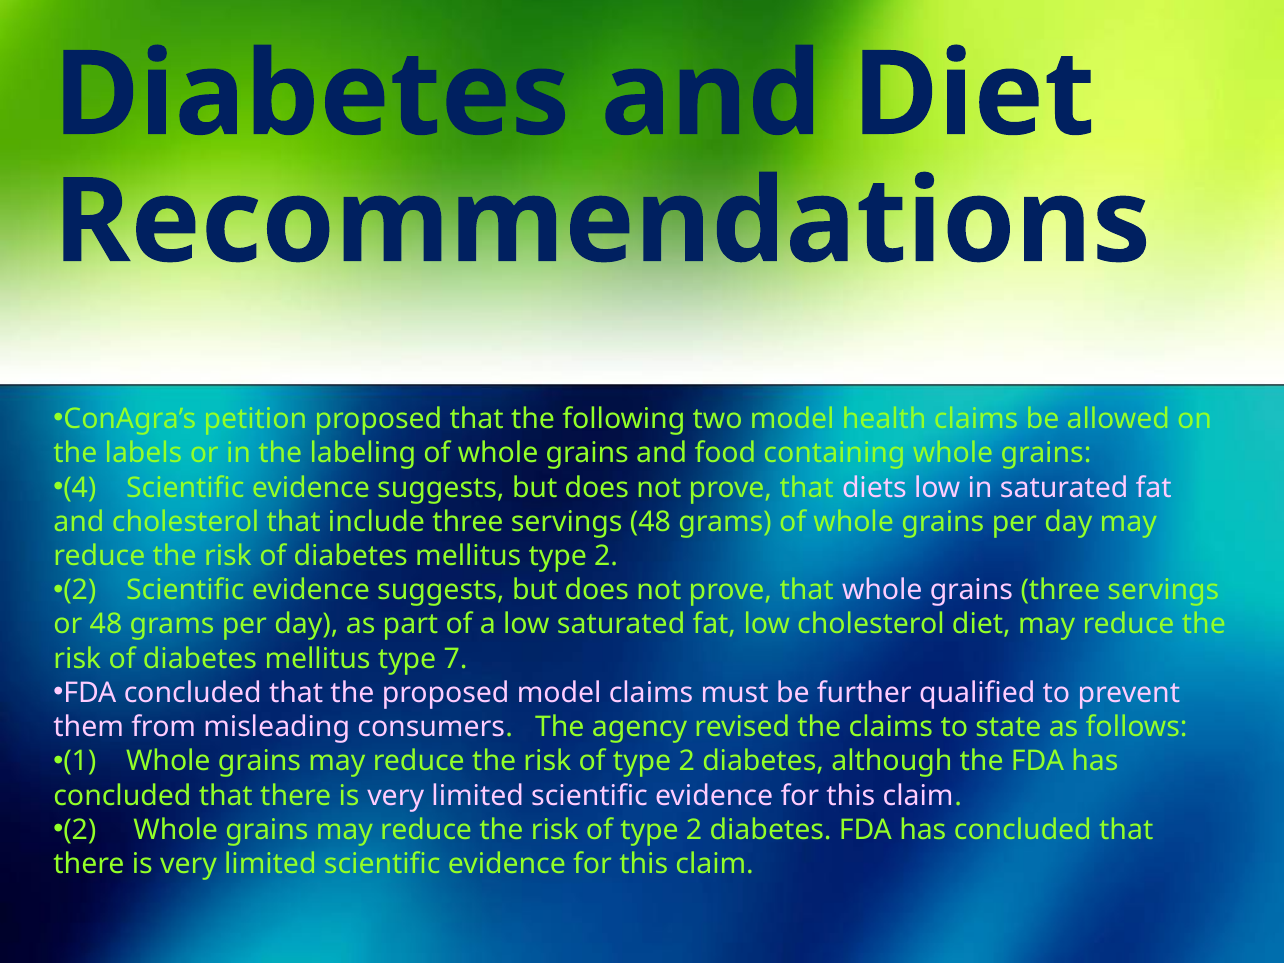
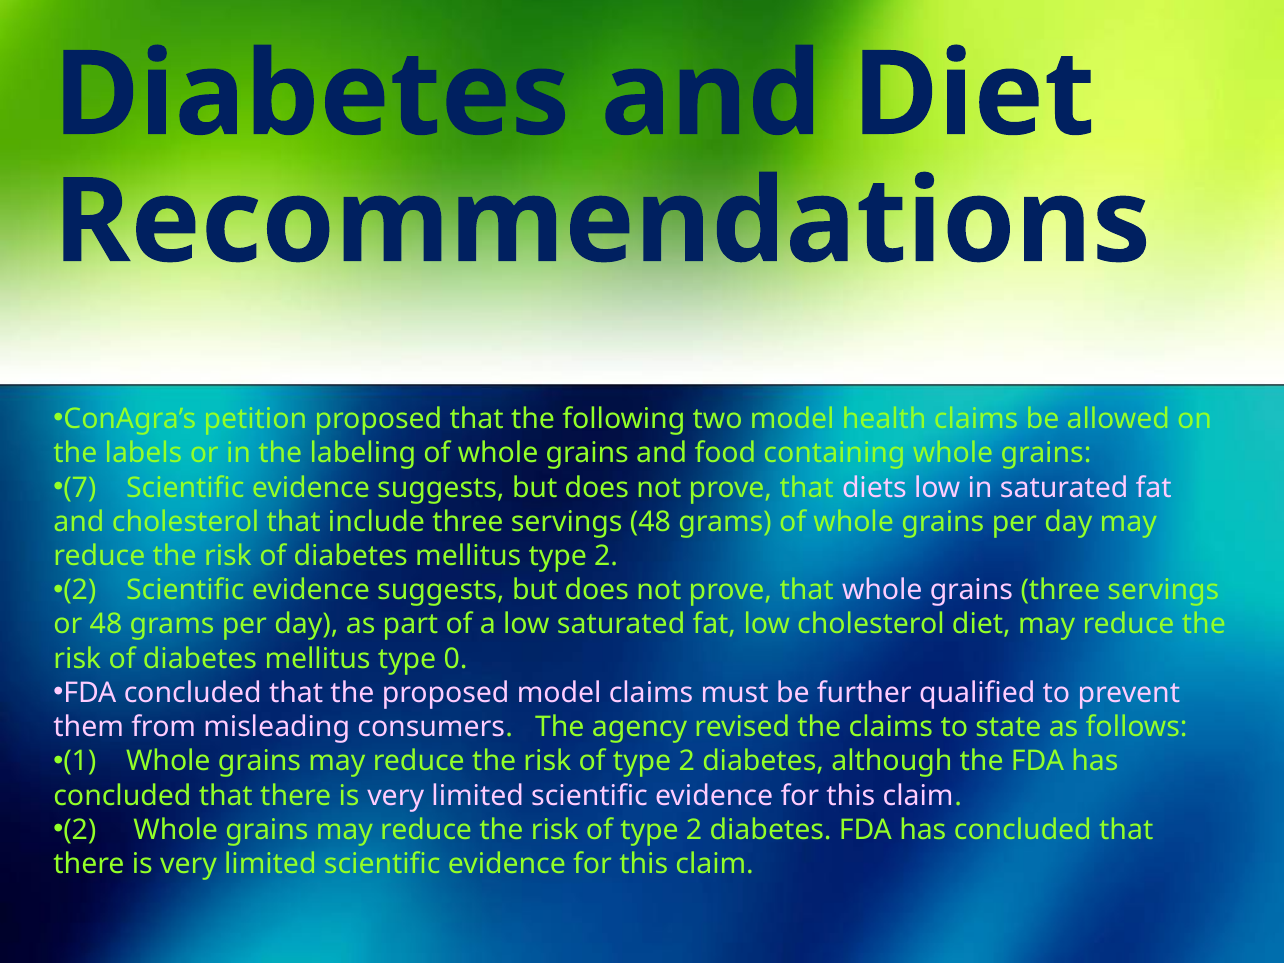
4: 4 -> 7 (80, 488)
7: 7 -> 0 (456, 659)
